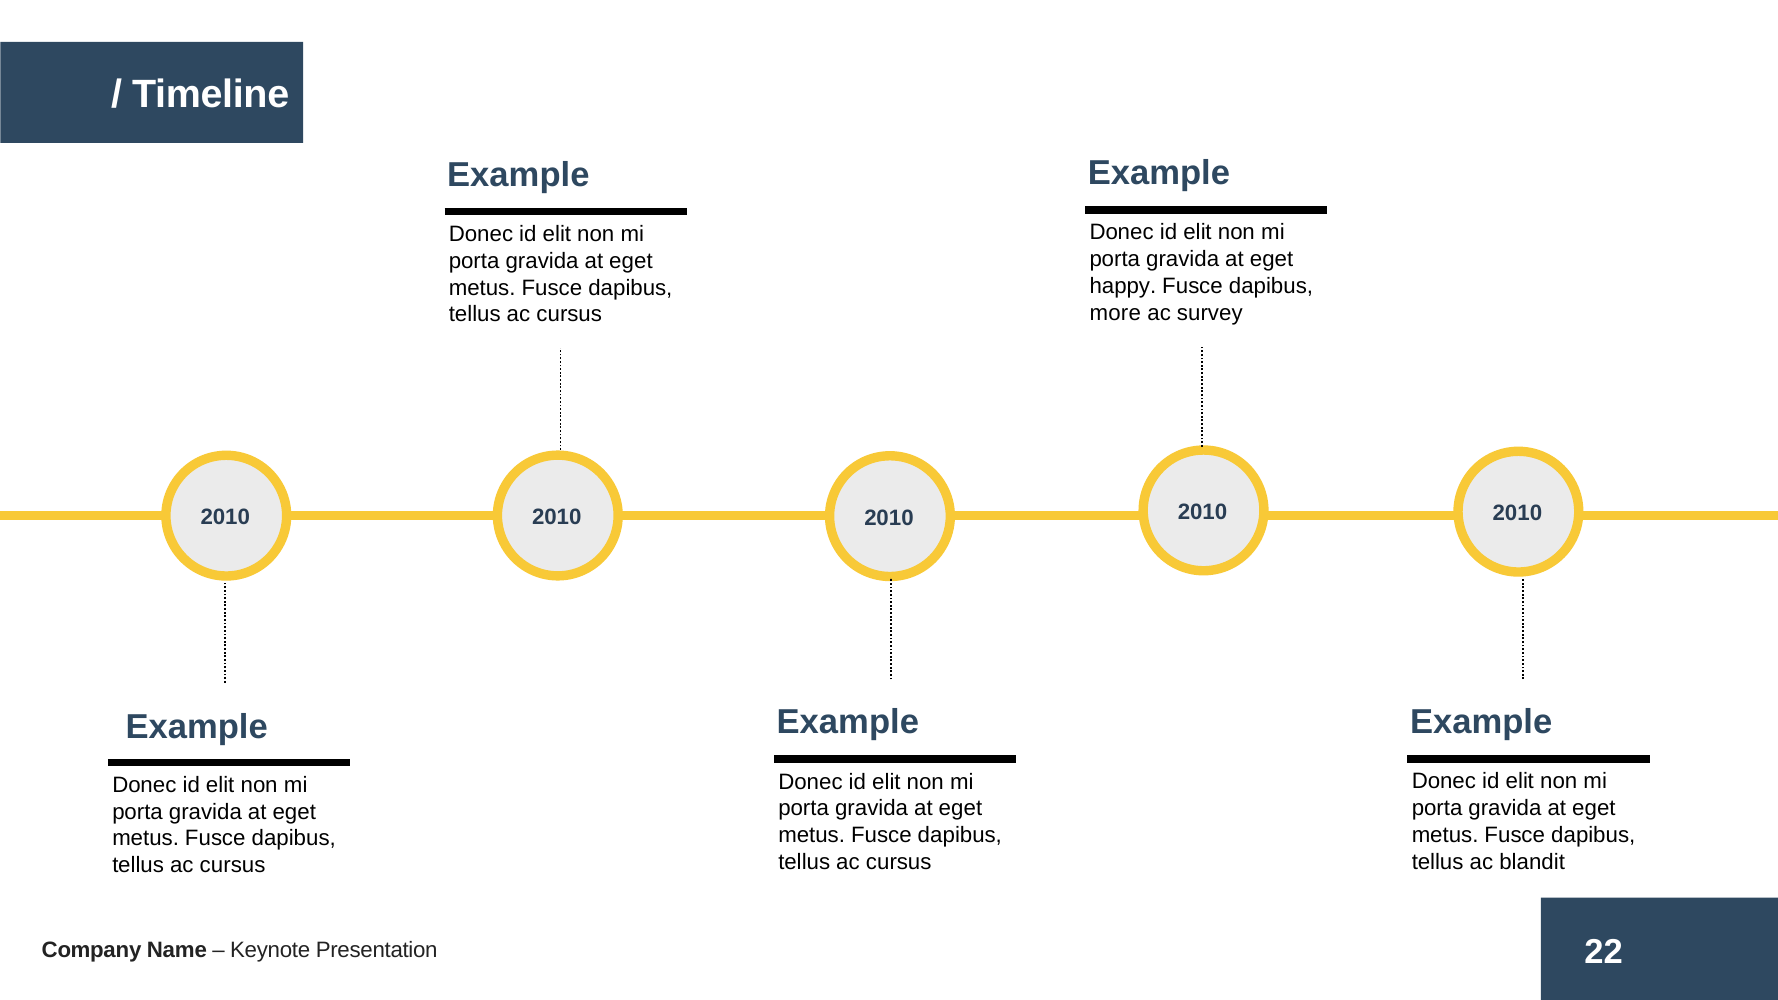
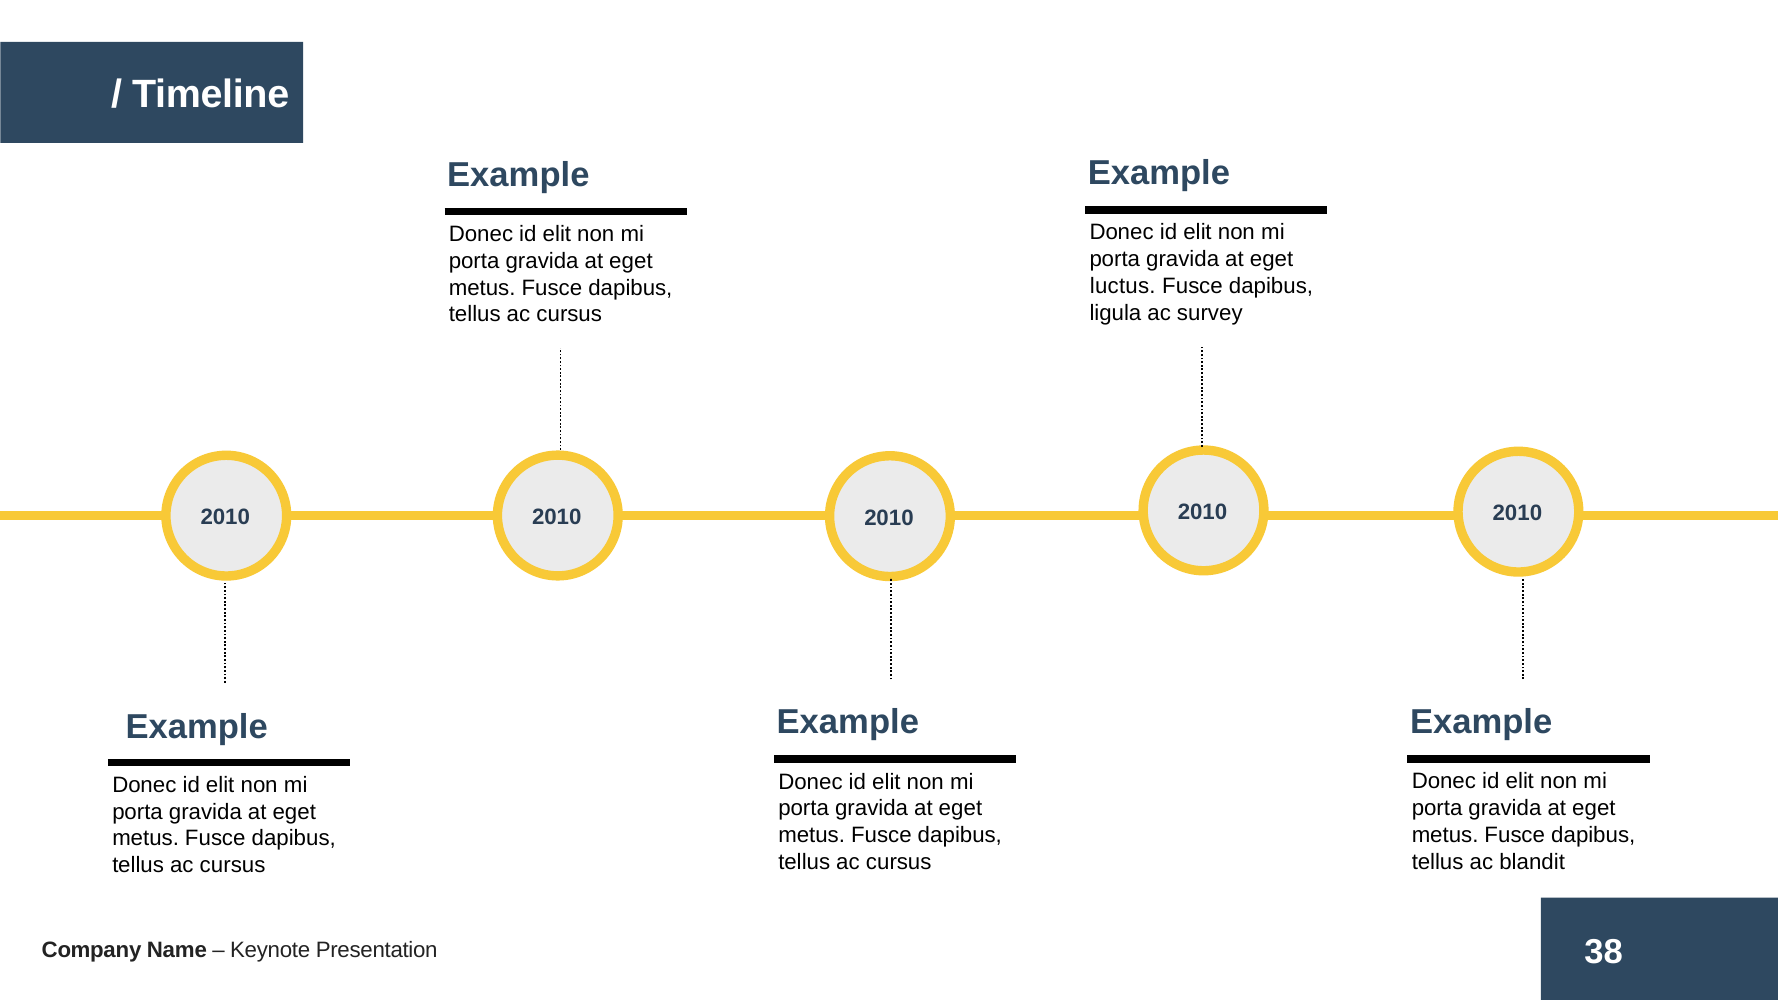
happy: happy -> luctus (1123, 286)
more: more -> ligula (1115, 313)
22: 22 -> 38 (1604, 952)
